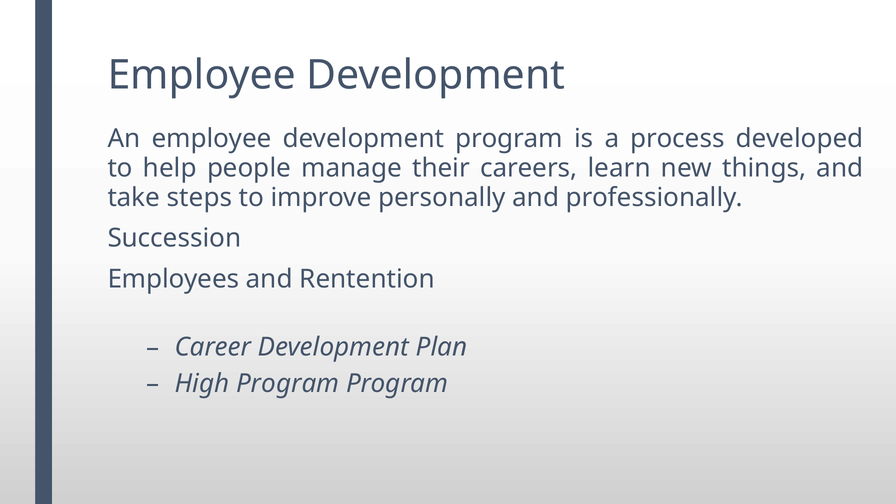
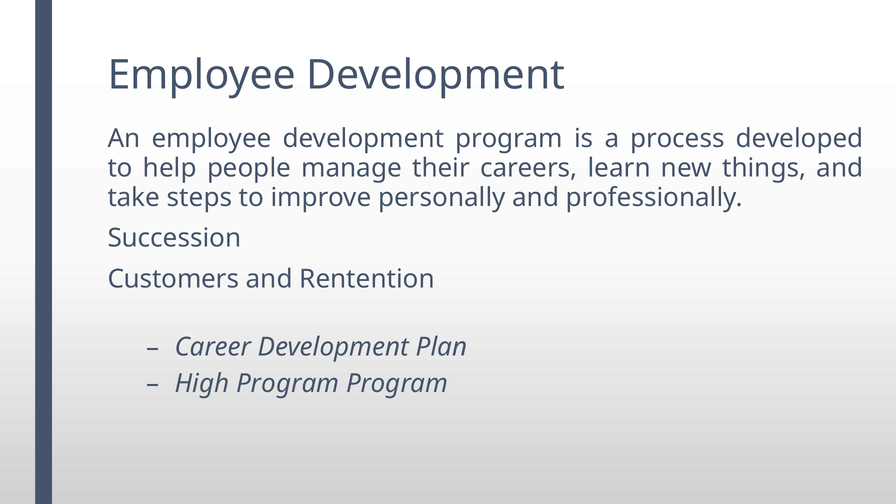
Employees: Employees -> Customers (173, 279)
